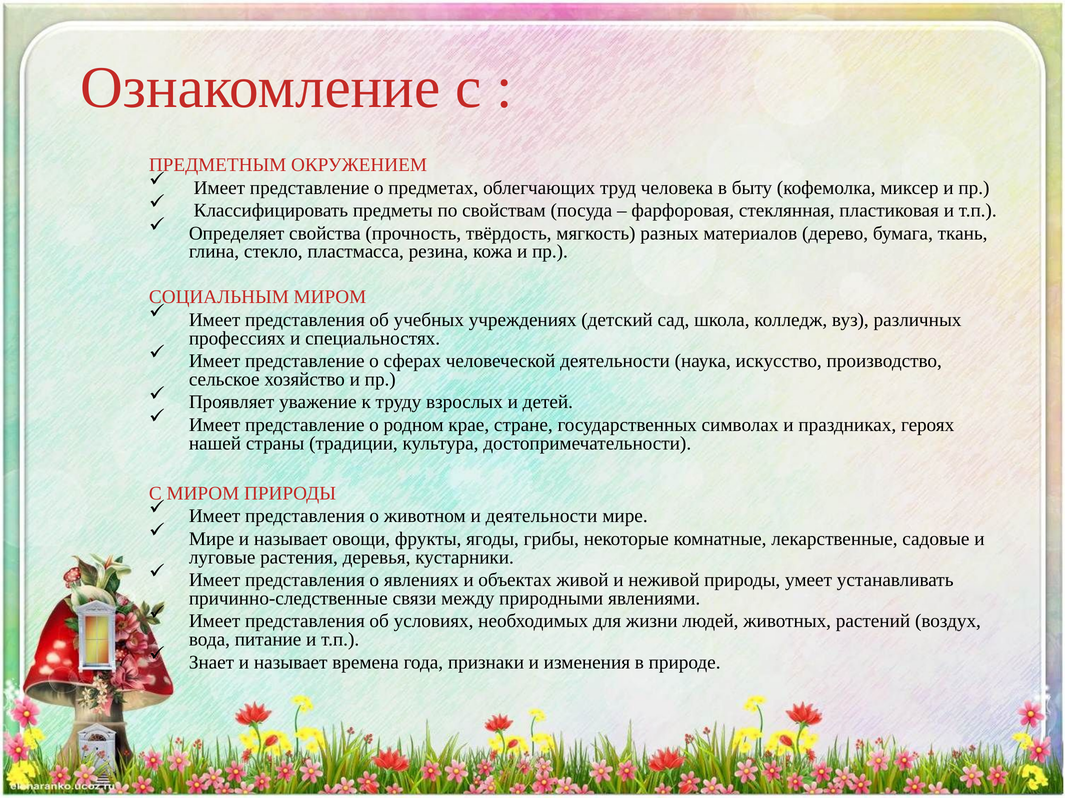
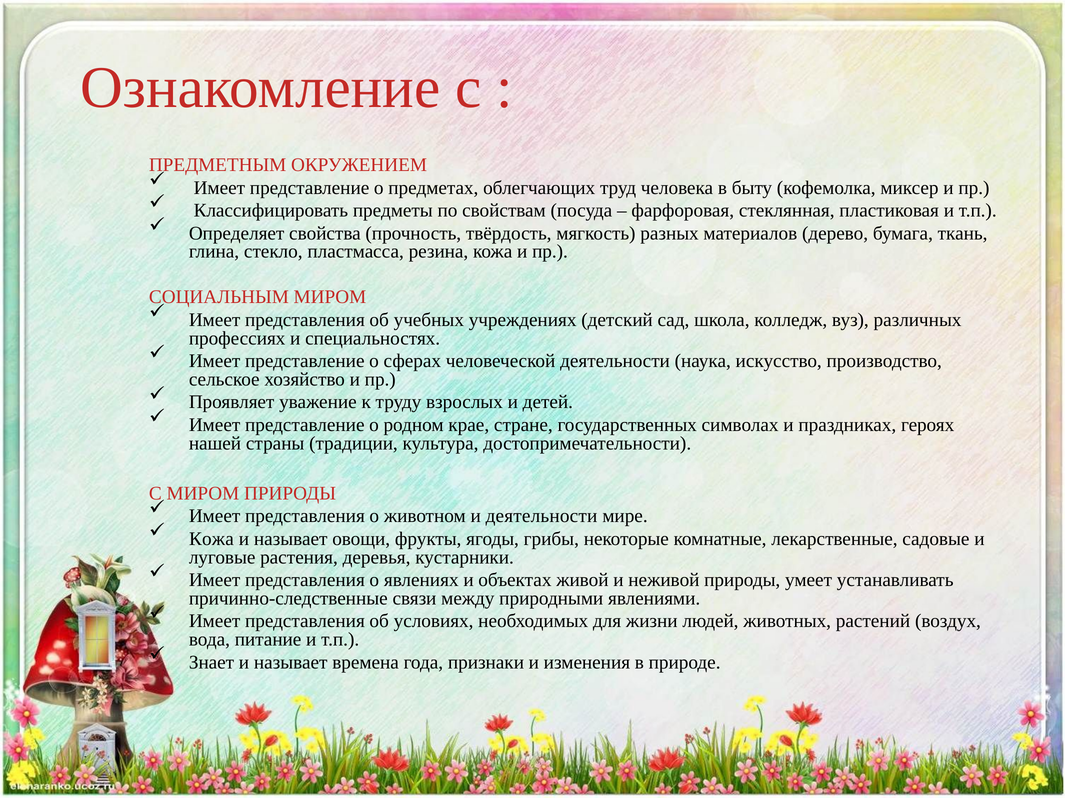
Мире: Мире -> Кожа (211, 539)
